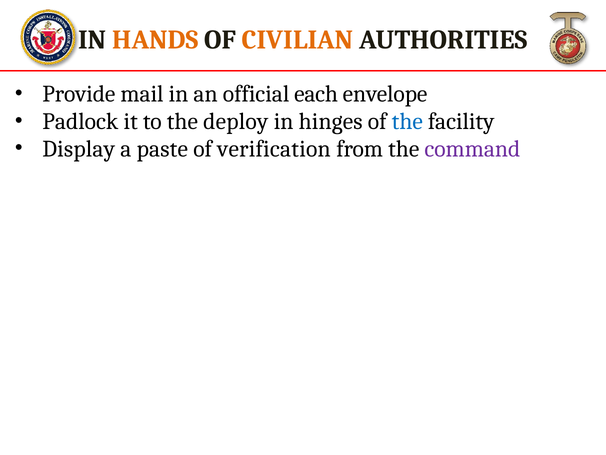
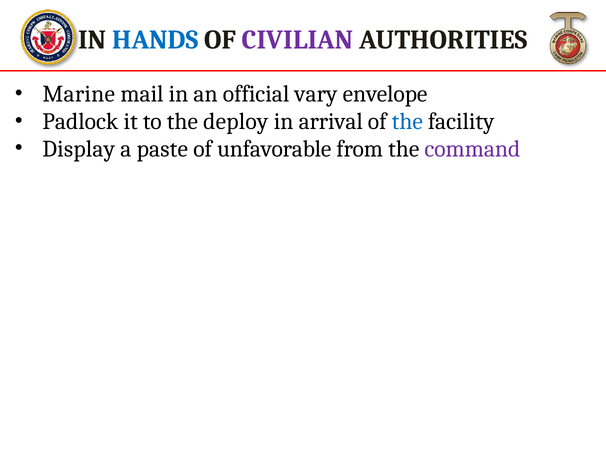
HANDS colour: orange -> blue (155, 40)
CIVILIAN colour: orange -> purple (298, 40)
Provide: Provide -> Marine (79, 94)
each: each -> vary (316, 94)
hinges: hinges -> arrival (331, 121)
verification: verification -> unfavorable (274, 149)
